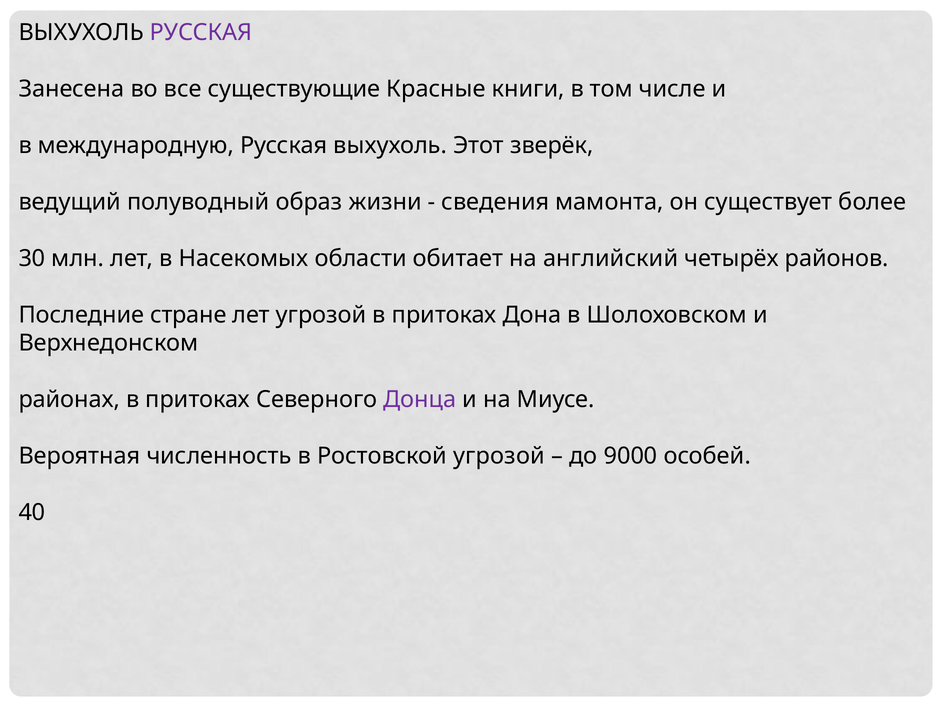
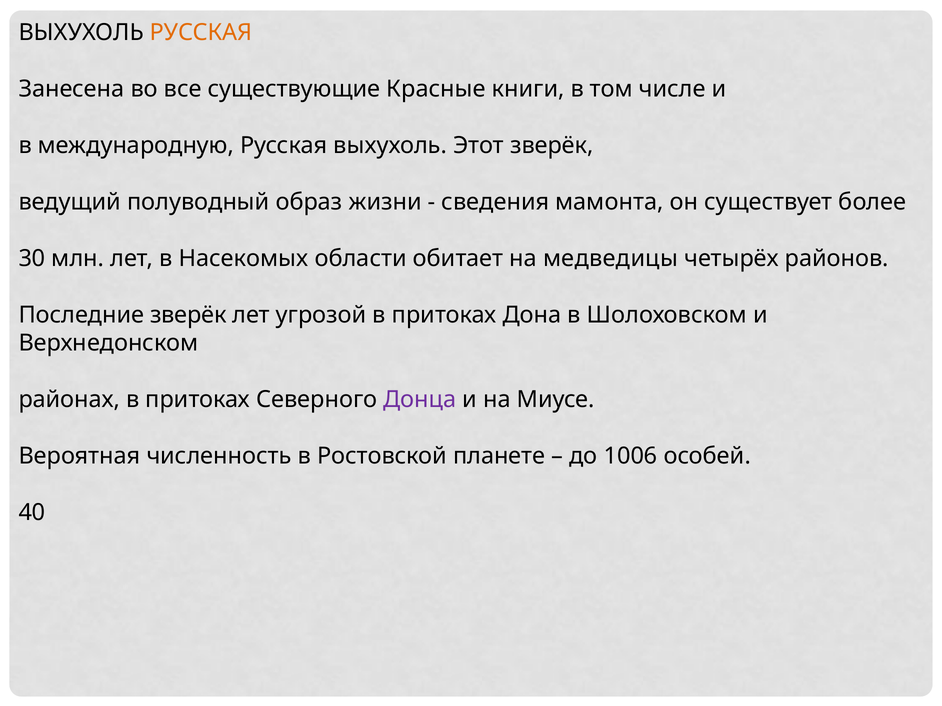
РУССКАЯ colour: purple -> orange (201, 32)
английский: английский -> медведицы (611, 258)
Последние стране: стране -> зверёк (188, 315)
Ростовской угрозой: угрозой -> планете (499, 456)
9000: 9000 -> 1006 (631, 456)
